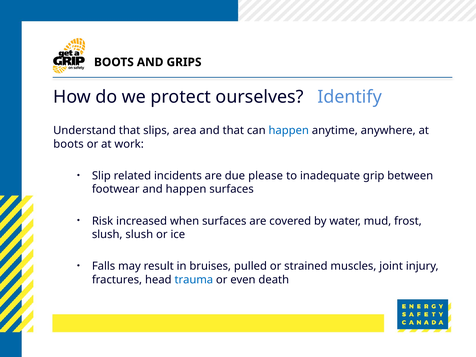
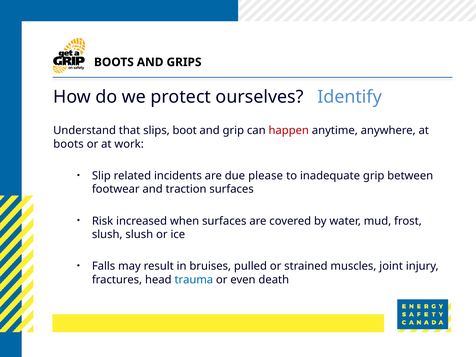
area: area -> boot (185, 131)
and that: that -> grip (233, 131)
happen colour: blue -> red (289, 131)
and happen: happen -> traction (186, 189)
